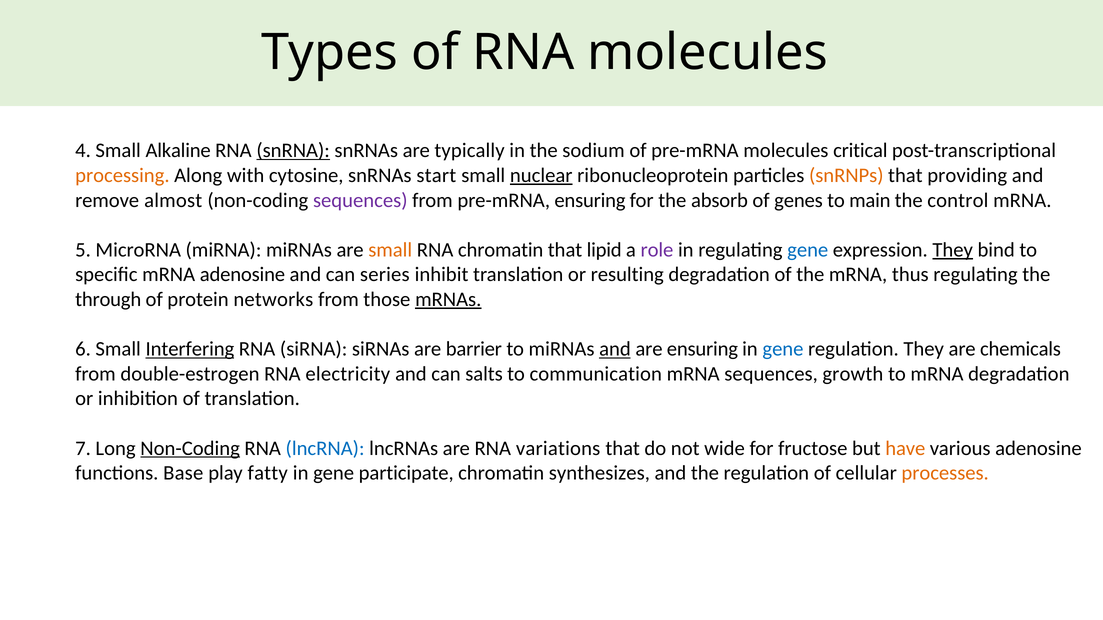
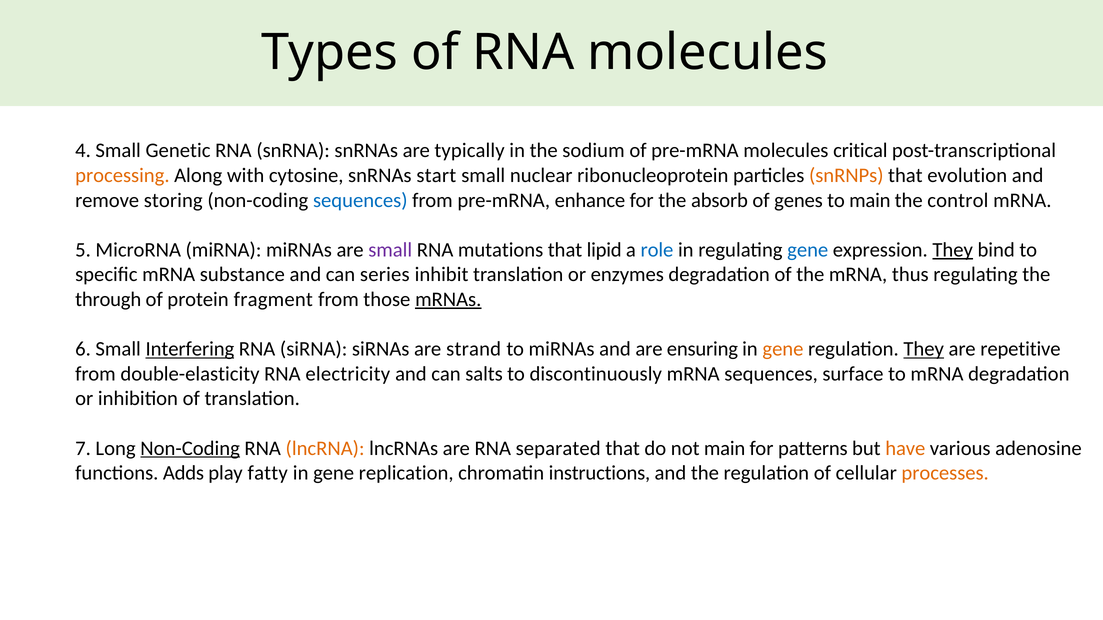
Alkaline: Alkaline -> Genetic (178, 151)
snRNA underline: present -> none (293, 151)
nuclear underline: present -> none (541, 176)
providing: providing -> evolution (967, 176)
almost: almost -> storing (173, 200)
sequences colour: purple -> blue (360, 200)
pre-mRNA ensuring: ensuring -> enhance (590, 200)
small colour: orange -> purple (390, 250)
RNA chromatin: chromatin -> mutations (501, 250)
role colour: purple -> blue (657, 250)
mRNA adenosine: adenosine -> substance (242, 275)
resulting: resulting -> enzymes (627, 275)
networks: networks -> fragment (273, 300)
barrier: barrier -> strand (474, 349)
and underline: present -> none (615, 349)
gene colour: blue -> orange (783, 349)
They underline: none -> present (924, 349)
chemicals: chemicals -> repetitive (1020, 349)
double-estrogen: double-estrogen -> double-elasticity (190, 374)
communication: communication -> discontinuously (596, 374)
growth: growth -> surface (853, 374)
lncRNA colour: blue -> orange (325, 449)
variations: variations -> separated (558, 449)
not wide: wide -> main (725, 449)
fructose: fructose -> patterns (813, 449)
Base: Base -> Adds (183, 473)
participate: participate -> replication (406, 473)
synthesizes: synthesizes -> instructions (599, 473)
